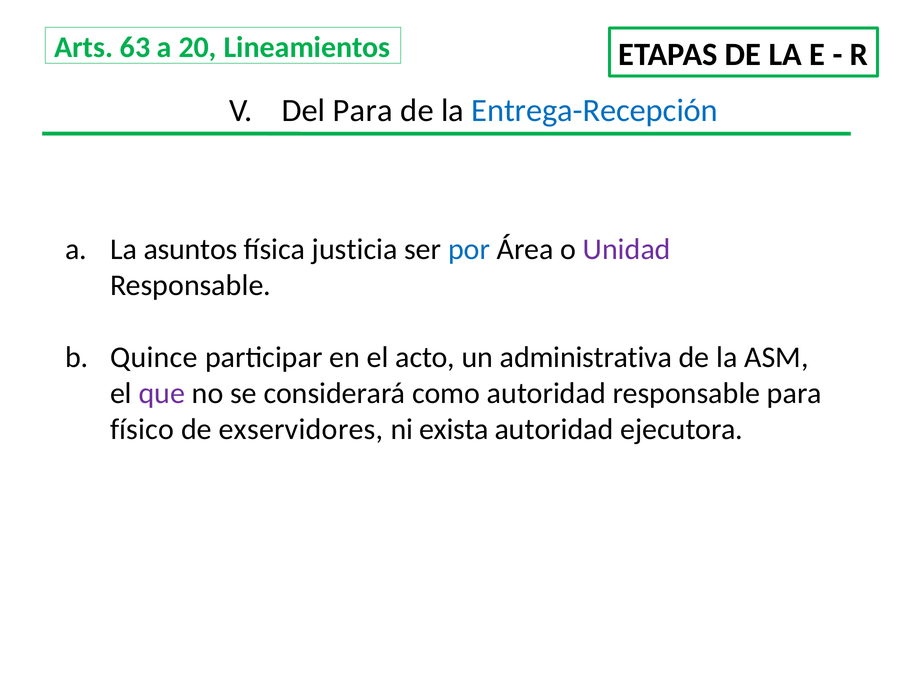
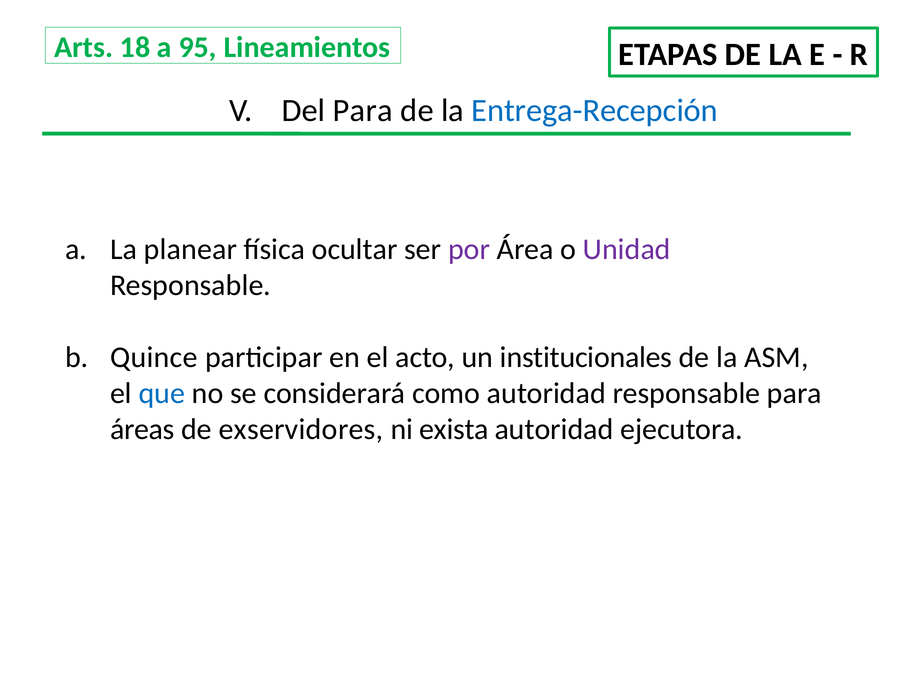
63: 63 -> 18 (135, 47)
20: 20 -> 95 (198, 47)
asuntos: asuntos -> planear (190, 250)
justicia: justicia -> ocultar (355, 250)
por colour: blue -> purple (469, 250)
administrativa: administrativa -> institucionales (586, 358)
que colour: purple -> blue (162, 394)
físico: físico -> áreas (142, 430)
